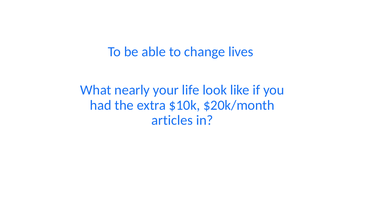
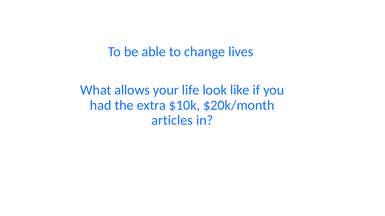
nearly: nearly -> allows (132, 90)
